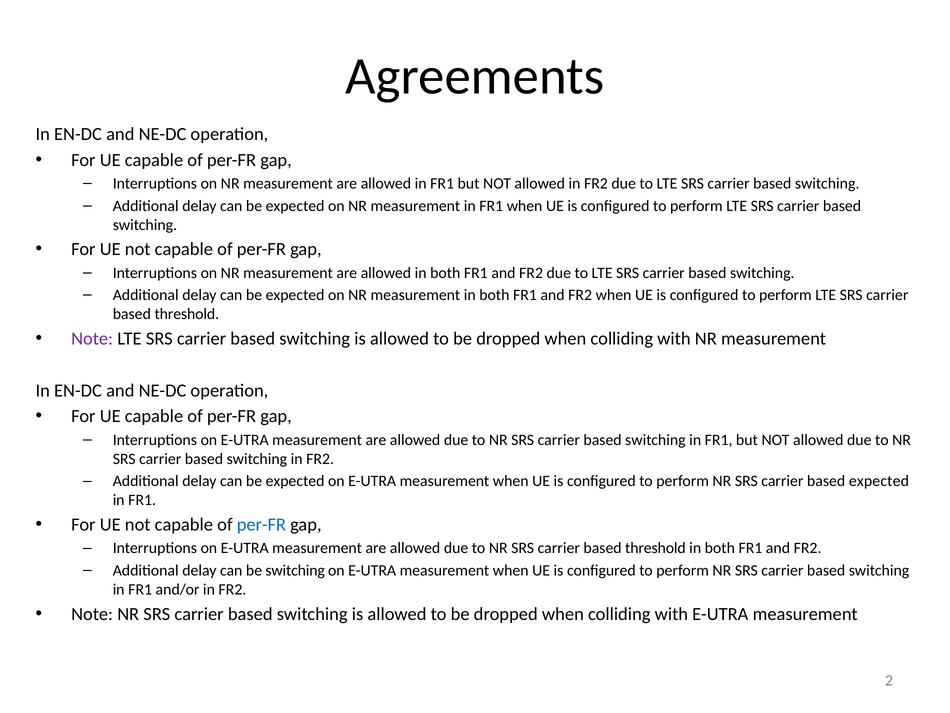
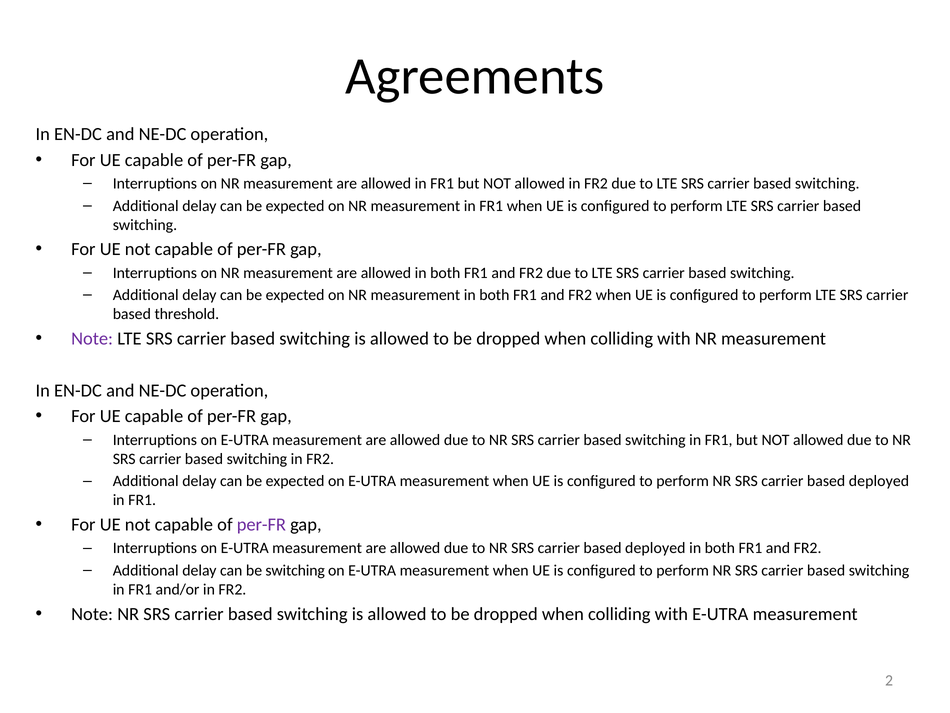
expected: expected -> deployed (879, 481)
per-FR colour: blue -> purple (261, 524)
threshold: threshold -> deployed (655, 548)
